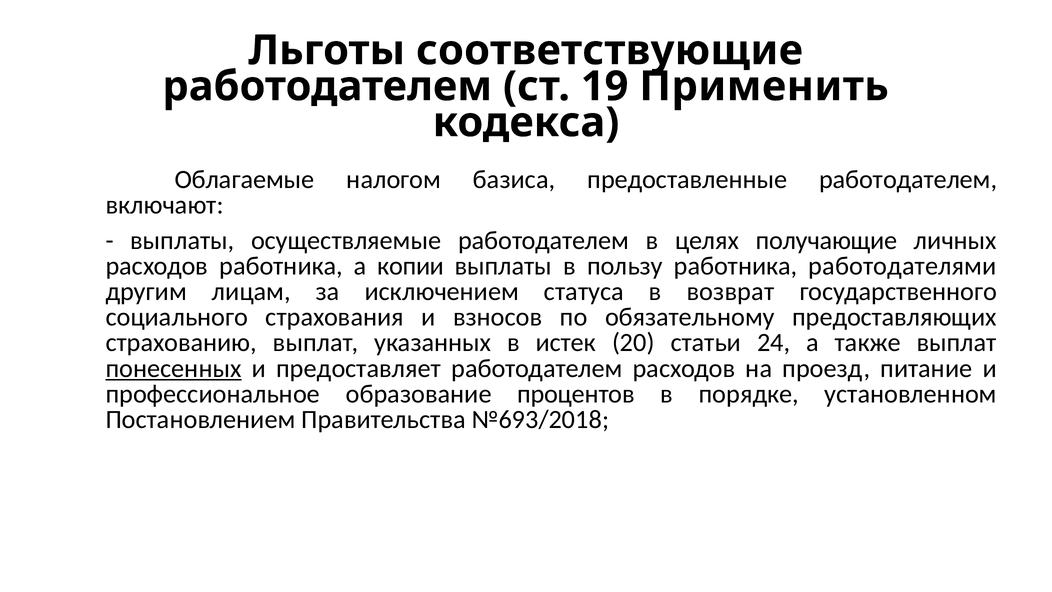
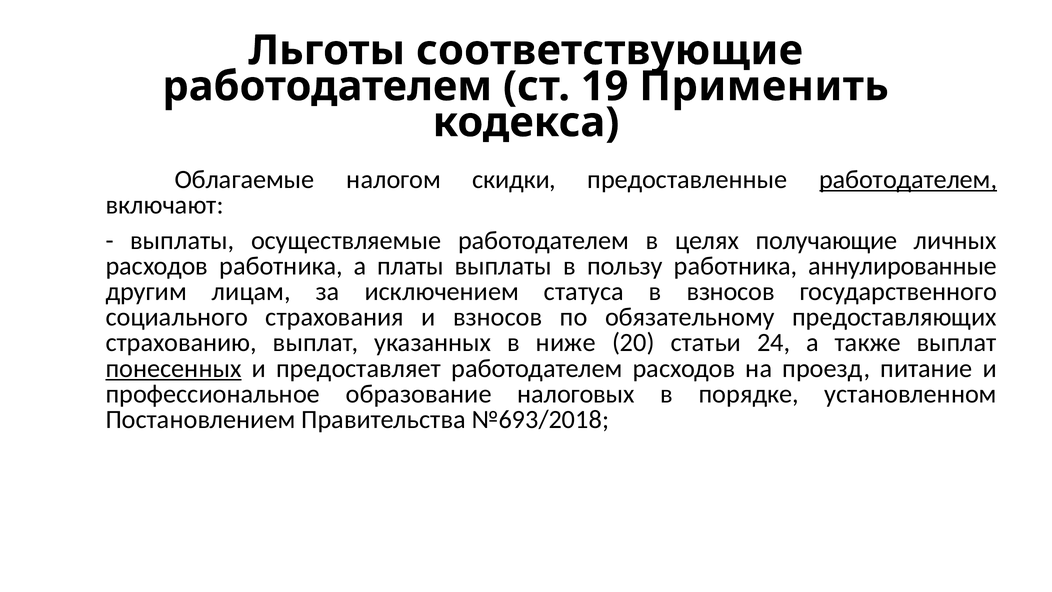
базиса: базиса -> скидки (514, 179)
работодателем underline: none -> present (908, 179)
копии: копии -> платы (411, 266)
работодателями: работодателями -> аннулированные (903, 266)
в возврат: возврат -> взносов (731, 292)
истек: истек -> ниже (566, 343)
процентов: процентов -> налоговых (576, 394)
